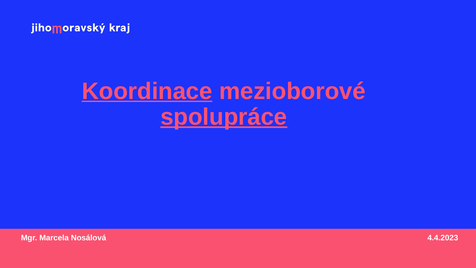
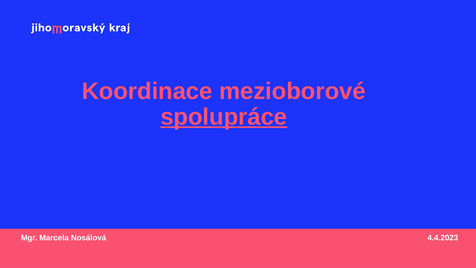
Koordinace underline: present -> none (147, 91)
